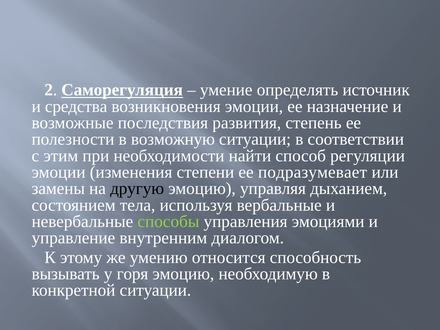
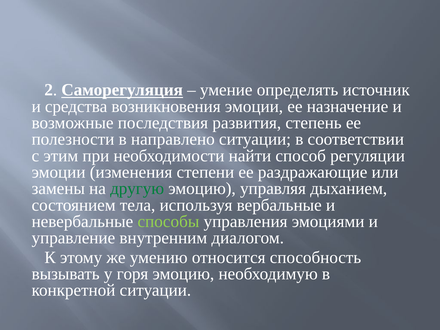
возможную: возможную -> направлено (173, 139)
подразумевает: подразумевает -> раздражающие (313, 172)
другую colour: black -> green (137, 189)
